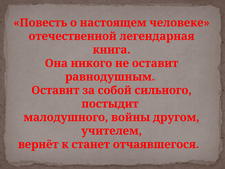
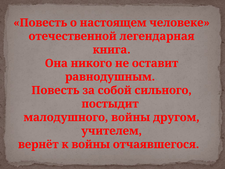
Оставит: Оставит -> Повесть (55, 90)
к станет: станет -> войны (91, 144)
